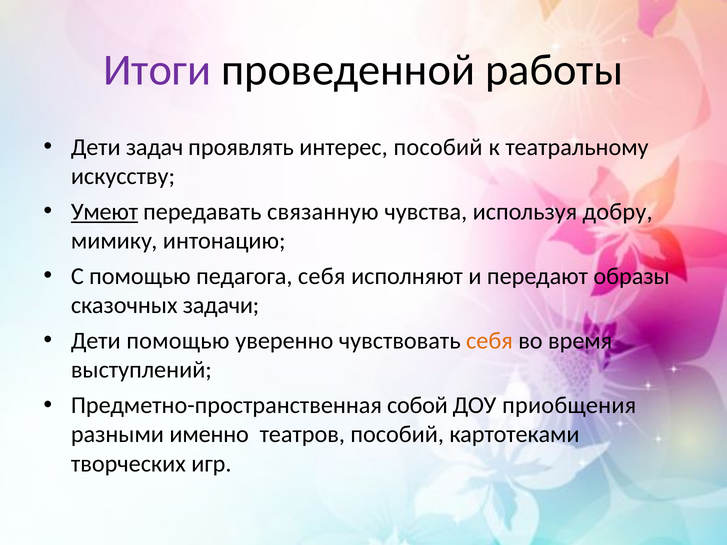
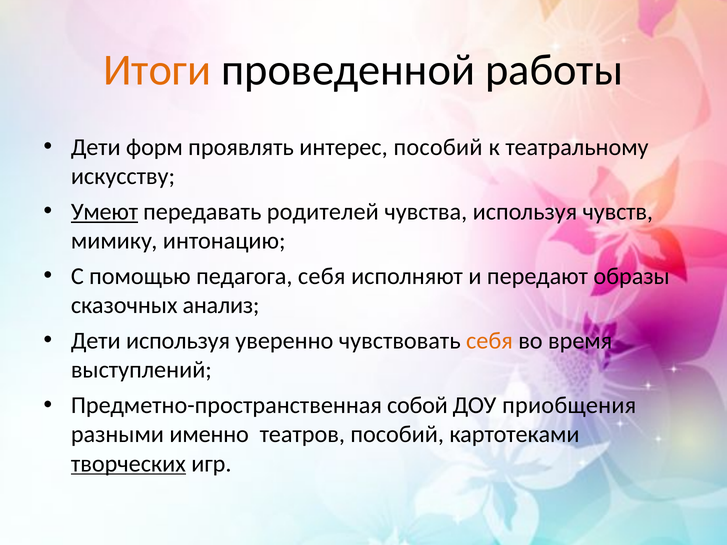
Итоги colour: purple -> orange (157, 70)
задач: задач -> форм (155, 147)
связанную: связанную -> родителей (323, 212)
добру: добру -> чувств (618, 212)
задачи: задачи -> анализ (221, 305)
Дети помощью: помощью -> используя (178, 341)
творческих underline: none -> present (128, 464)
